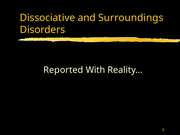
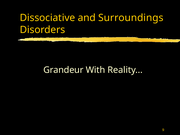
Reported: Reported -> Grandeur (63, 70)
